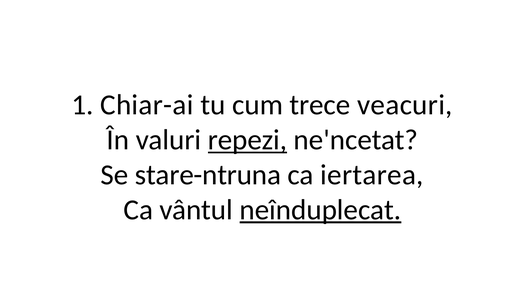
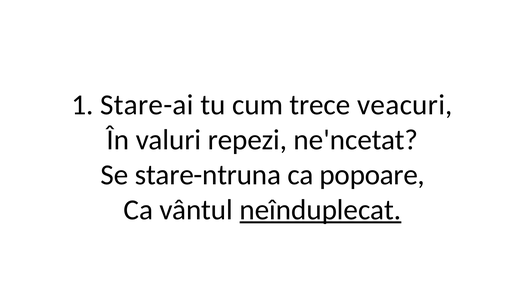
Chiar-ai: Chiar-ai -> Stare-ai (147, 105)
repezi underline: present -> none (248, 140)
iertarea: iertarea -> popoare (372, 175)
